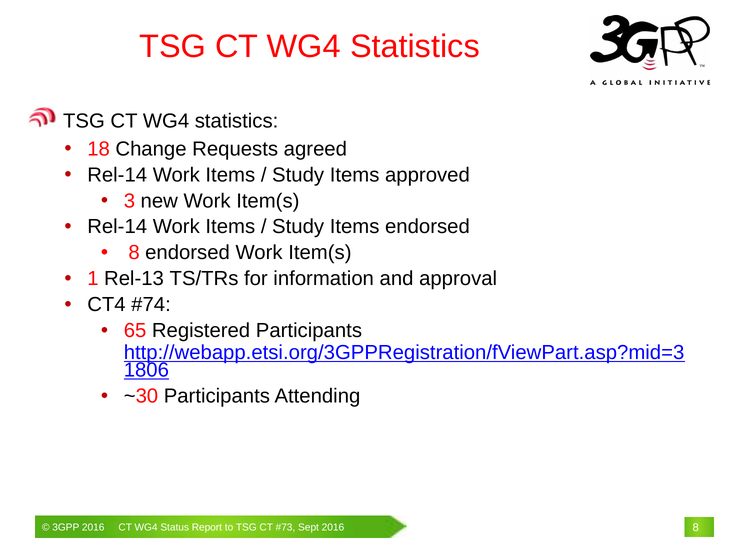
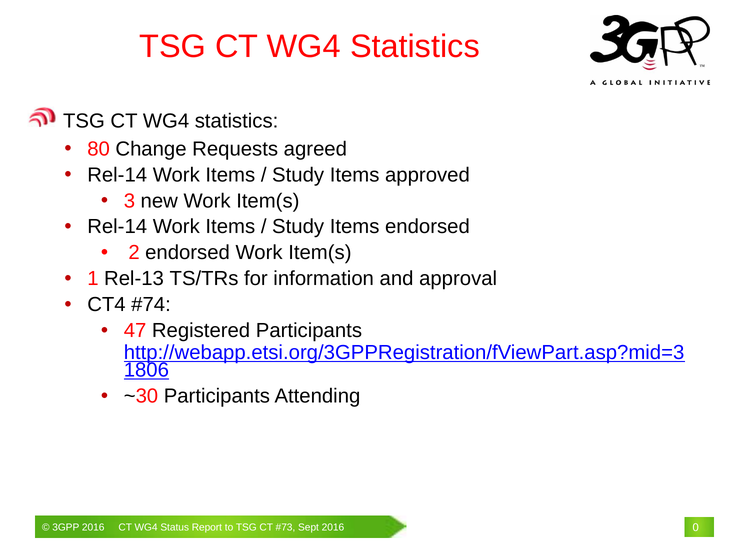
18: 18 -> 80 (99, 149)
8: 8 -> 2 (134, 253)
65: 65 -> 47 (135, 331)
8: 8 -> 0 (696, 528)
